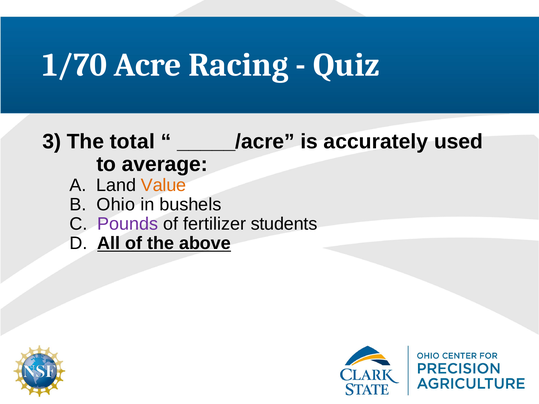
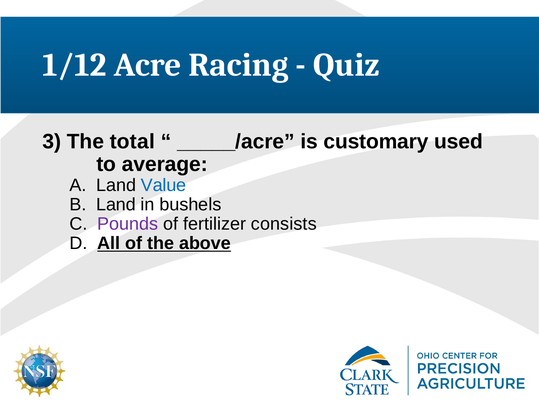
1/70: 1/70 -> 1/12 (74, 65)
accurately: accurately -> customary (376, 142)
Value colour: orange -> blue (164, 185)
Ohio: Ohio -> Land (116, 205)
students: students -> consists (284, 224)
